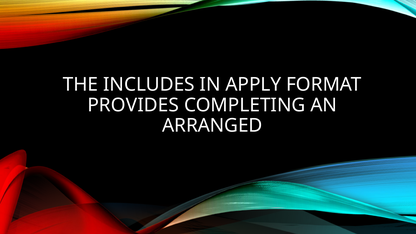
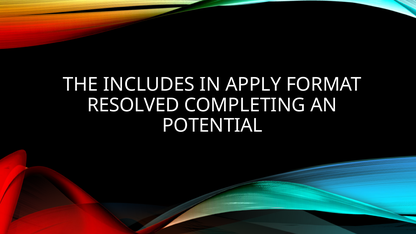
PROVIDES: PROVIDES -> RESOLVED (133, 105)
ARRANGED: ARRANGED -> POTENTIAL (212, 126)
